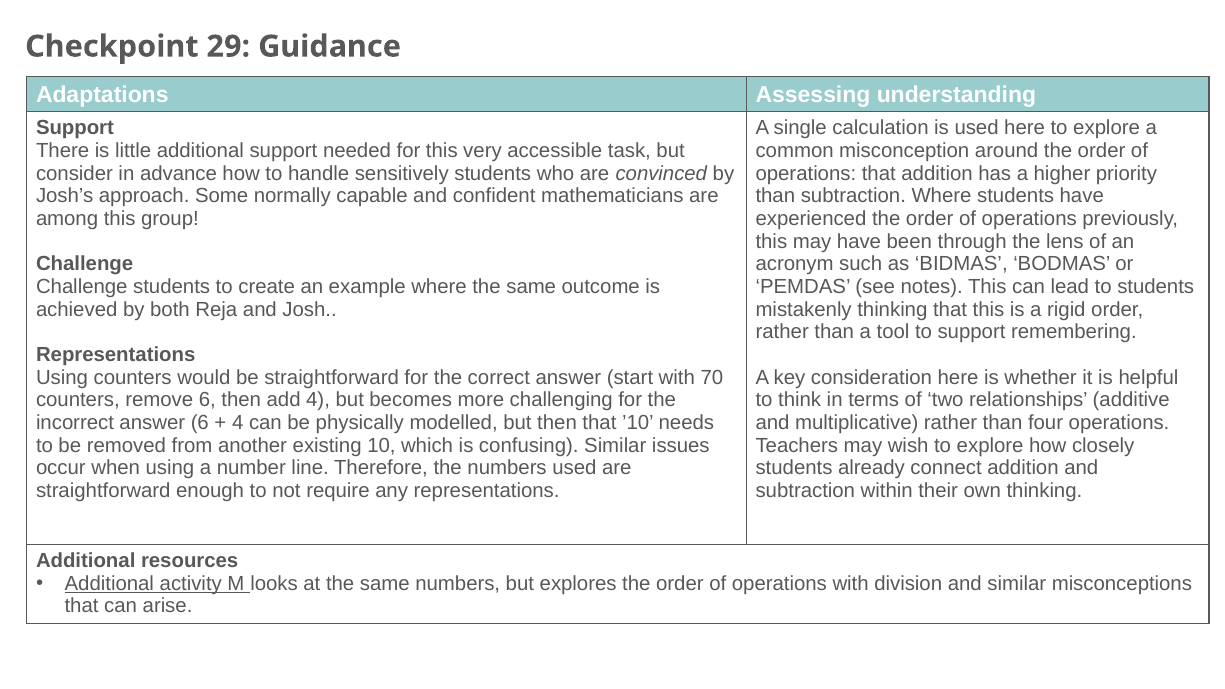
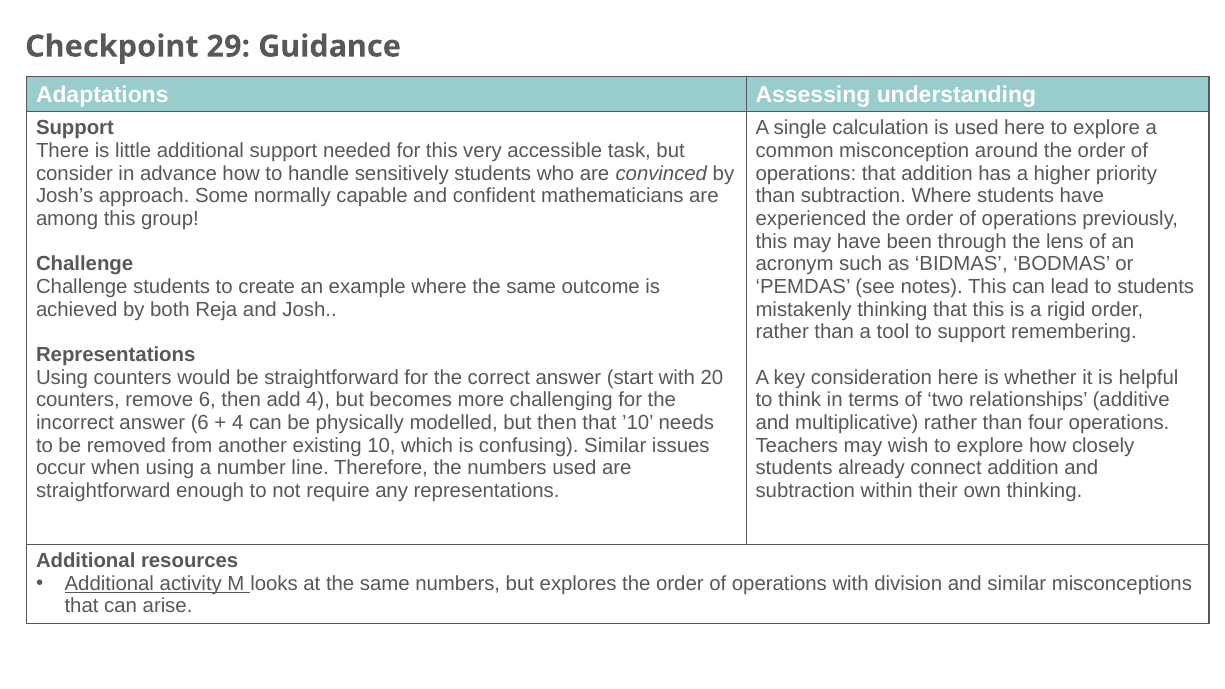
70: 70 -> 20 (712, 377)
